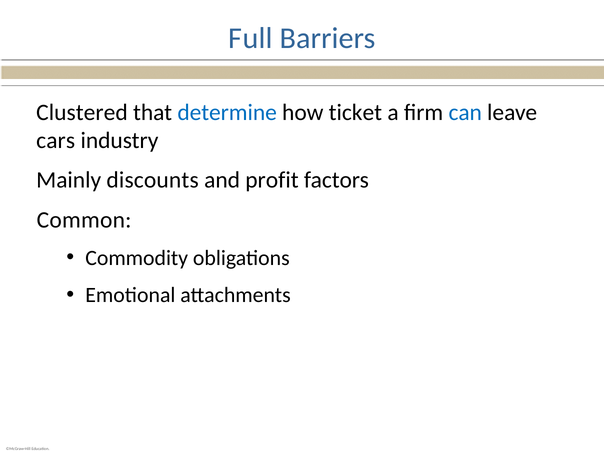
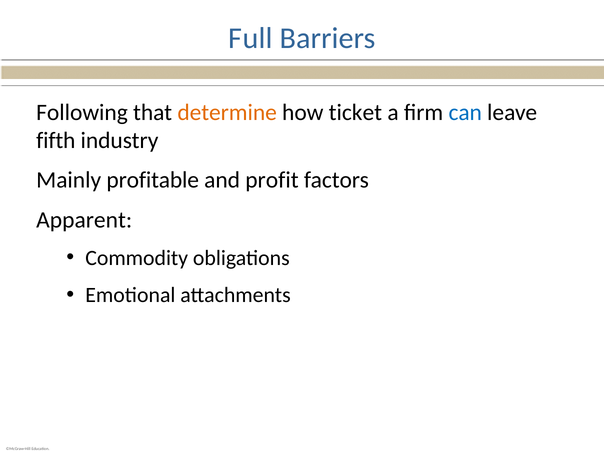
Clustered: Clustered -> Following (82, 112)
determine colour: blue -> orange (227, 112)
cars: cars -> fifth (56, 141)
discounts: discounts -> profitable (153, 180)
Common: Common -> Apparent (84, 220)
